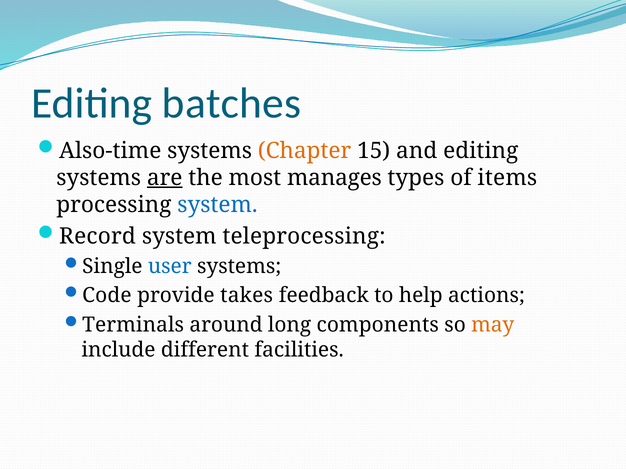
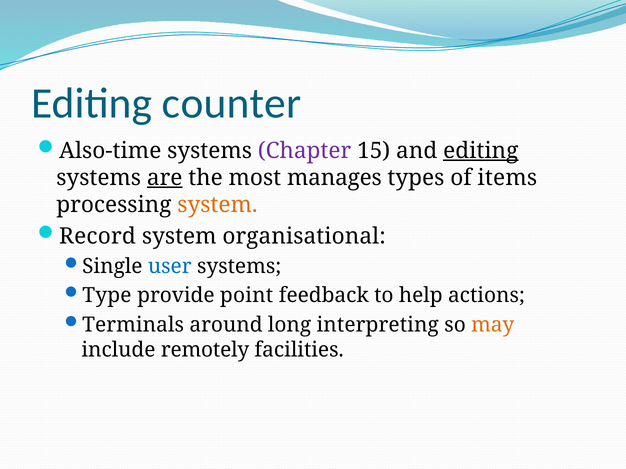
batches: batches -> counter (232, 103)
Chapter colour: orange -> purple (305, 151)
editing underline: none -> present (481, 151)
system colour: blue -> orange (217, 205)
teleprocessing: teleprocessing -> organisational (304, 237)
Code: Code -> Type (107, 296)
takes: takes -> point (247, 296)
components: components -> interpreting (378, 325)
different: different -> remotely (205, 350)
